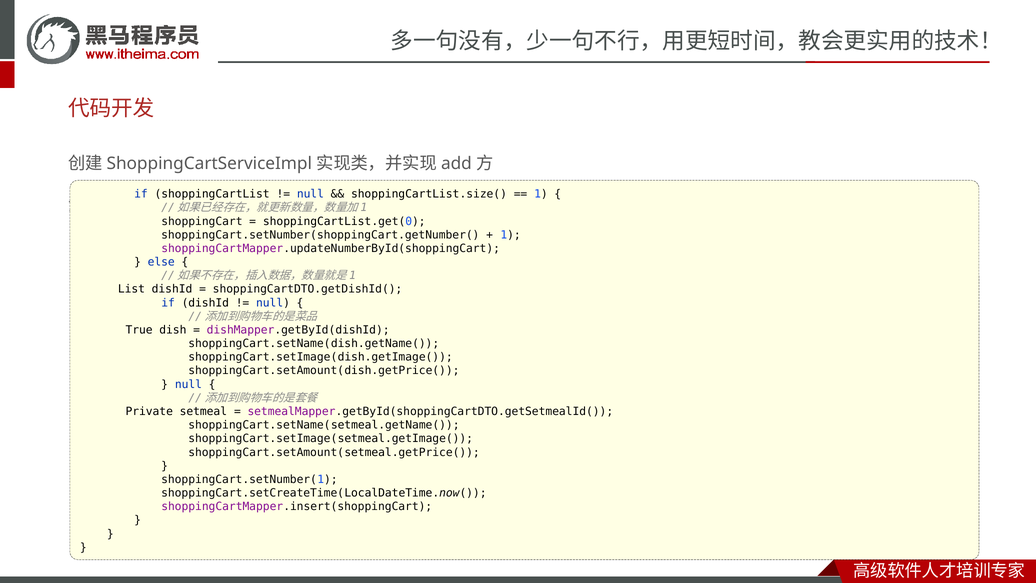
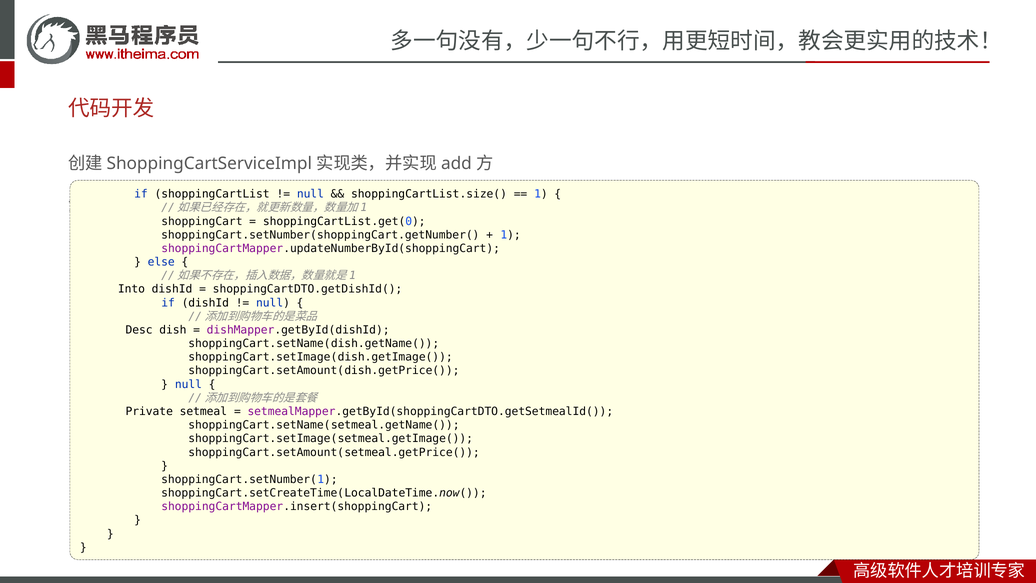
List: List -> Into (131, 289)
True: True -> Desc (139, 330)
